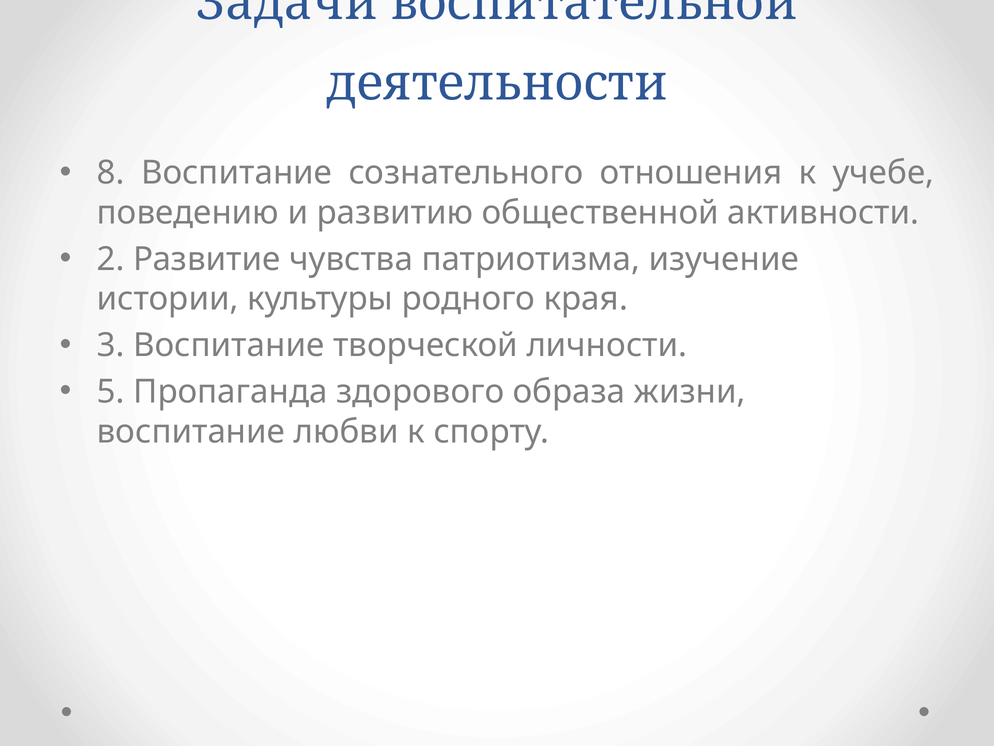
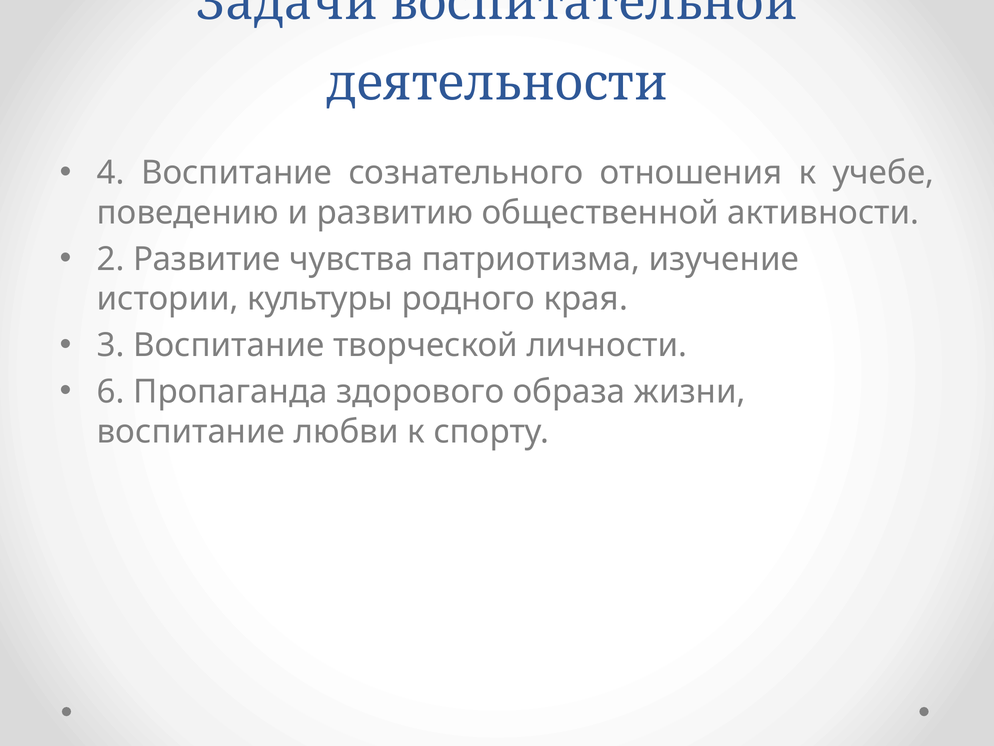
8: 8 -> 4 (111, 173)
5: 5 -> 6 (111, 392)
